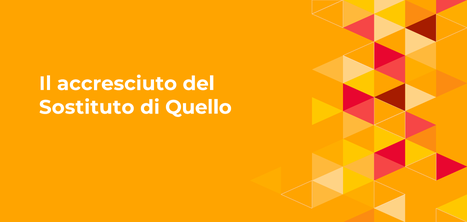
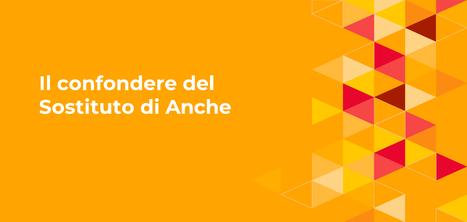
accresciuto: accresciuto -> confondere (117, 84)
Quello: Quello -> Anche (198, 107)
